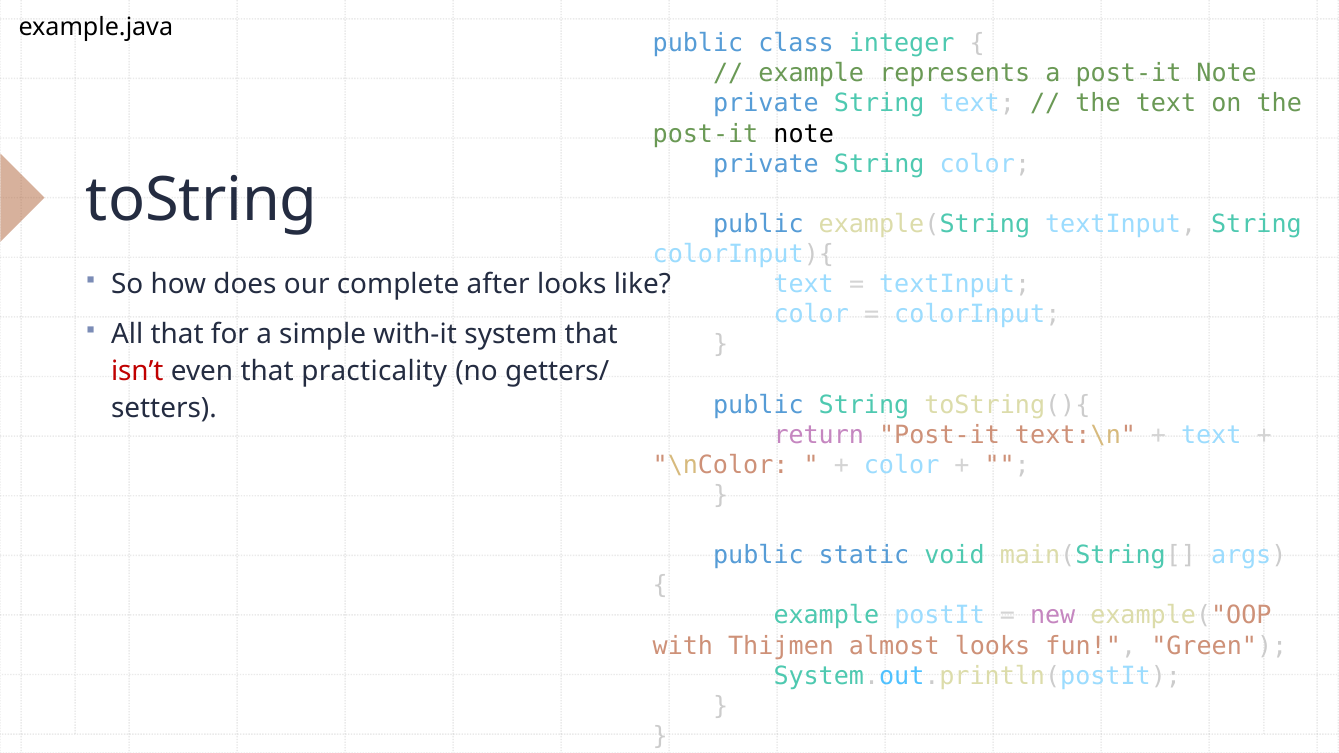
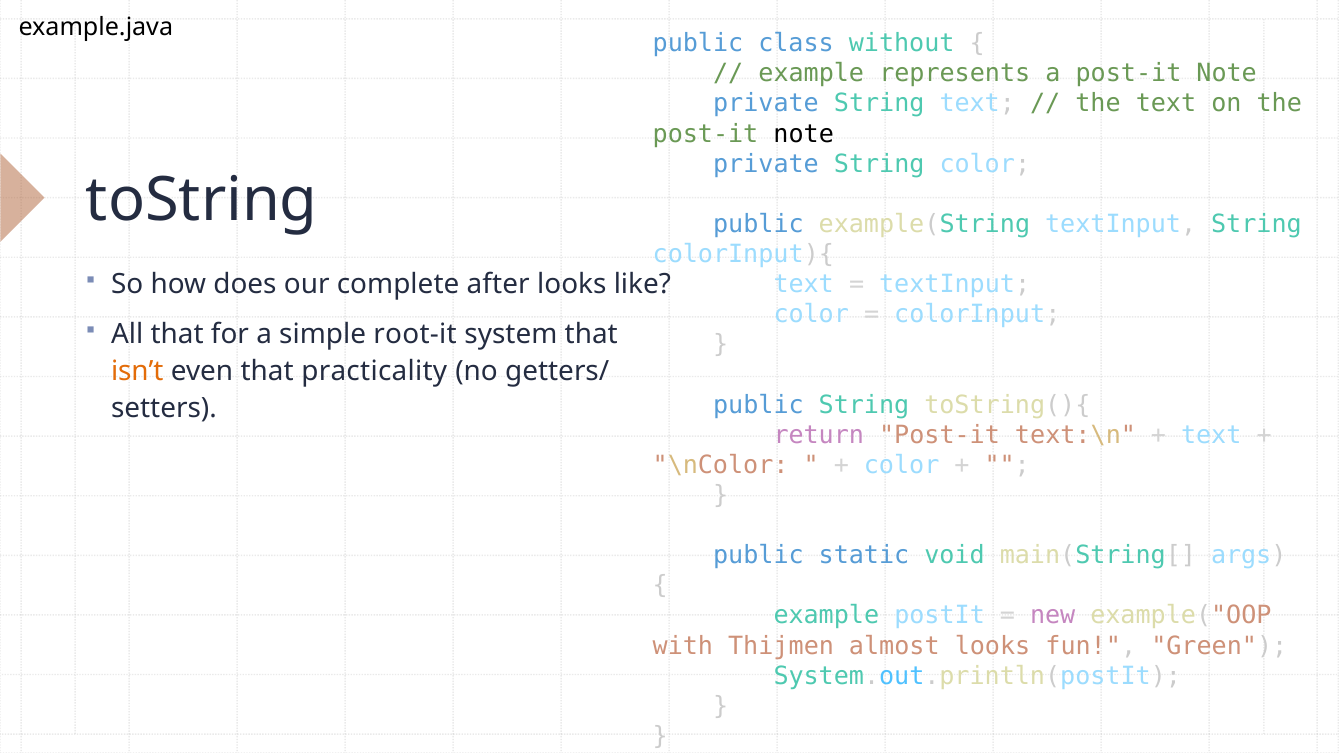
integer: integer -> without (902, 43)
with-it: with-it -> root-it (415, 335)
isn’t colour: red -> orange (137, 372)
